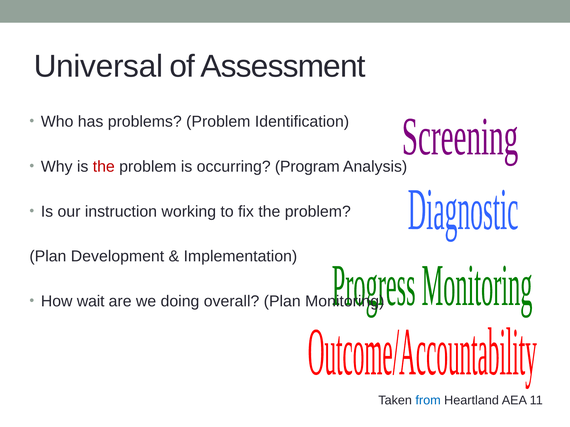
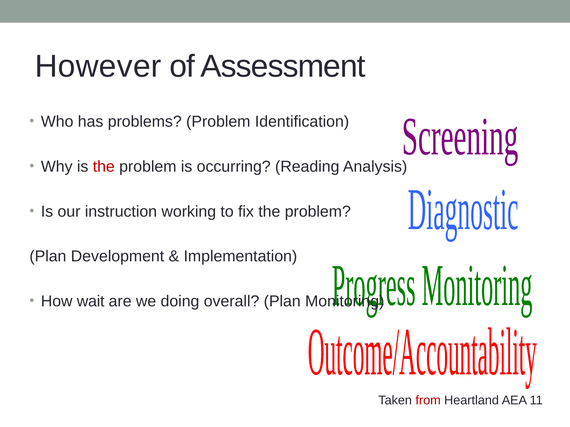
Universal: Universal -> However (98, 66)
Program: Program -> Reading (307, 167)
from colour: blue -> red (428, 401)
